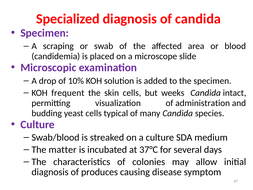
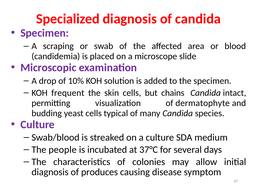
weeks: weeks -> chains (173, 93)
administration: administration -> dermatophyte (203, 103)
matter: matter -> people (63, 149)
